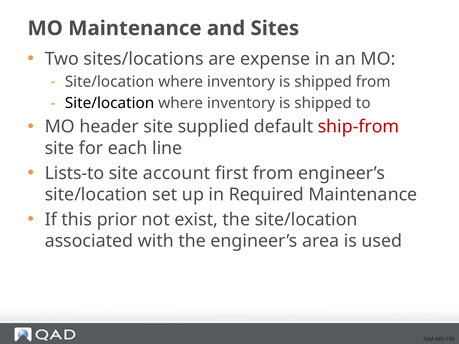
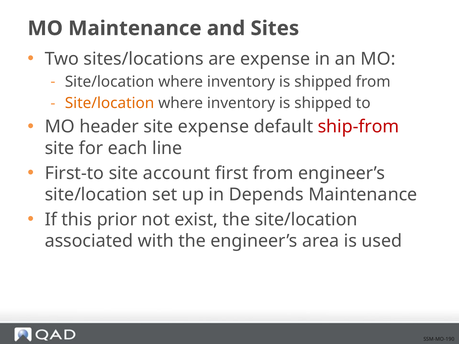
Site/location colour: black -> orange (110, 103)
site supplied: supplied -> expense (213, 127)
Lists-to: Lists-to -> First-to (74, 173)
Required: Required -> Depends (266, 195)
